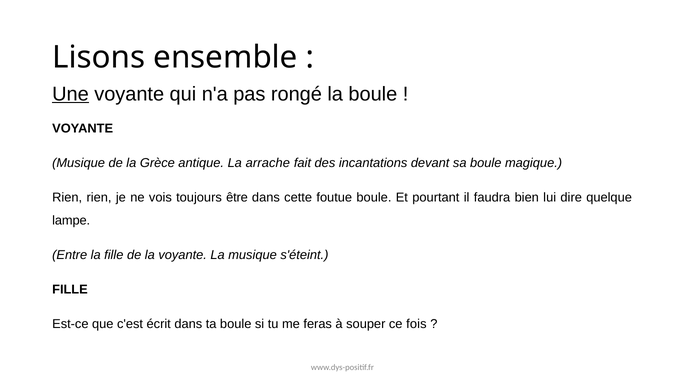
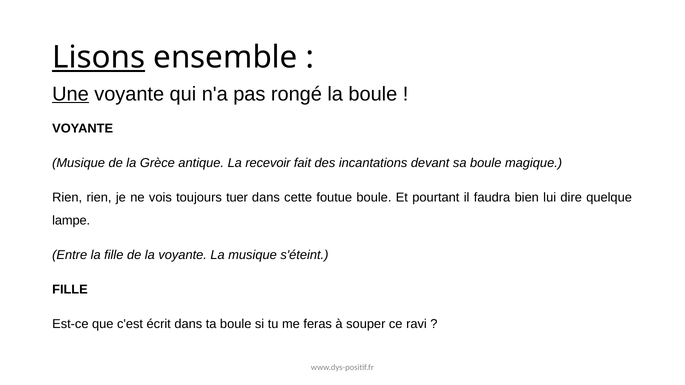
Lisons underline: none -> present (99, 58)
arrache: arrache -> recevoir (268, 163)
être: être -> tuer (237, 198)
fois: fois -> ravi (416, 324)
